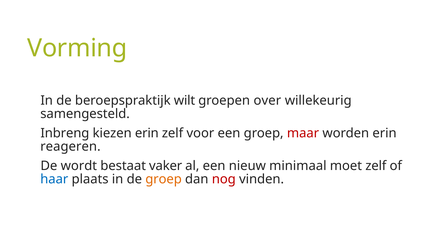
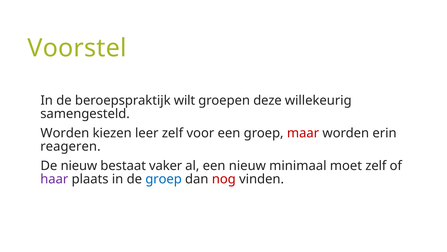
Vorming: Vorming -> Voorstel (77, 48)
over: over -> deze (267, 100)
Inbreng: Inbreng -> Worden (65, 133)
kiezen erin: erin -> leer (147, 133)
De wordt: wordt -> nieuw (79, 166)
haar colour: blue -> purple (54, 179)
groep colour: orange -> blue (164, 179)
